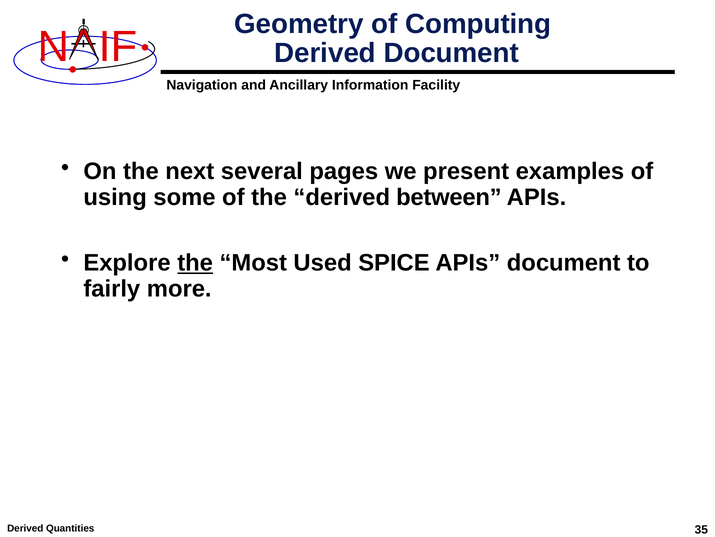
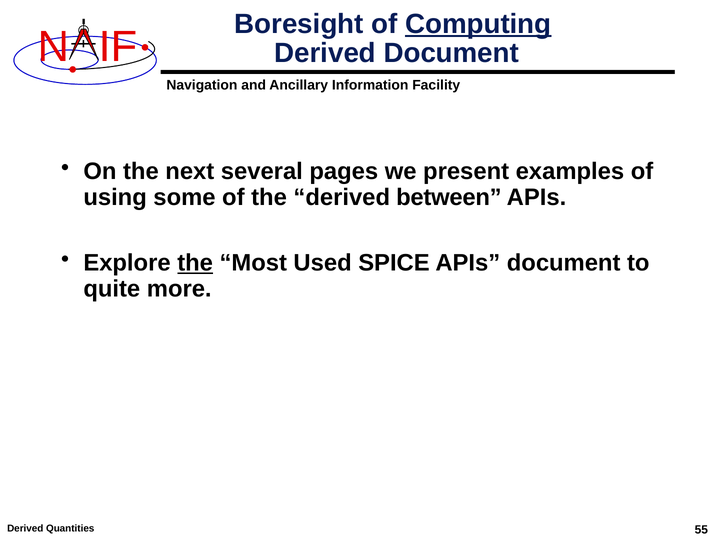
Geometry: Geometry -> Boresight (299, 24)
Computing underline: none -> present (478, 24)
fairly: fairly -> quite (112, 288)
35: 35 -> 55 (701, 529)
